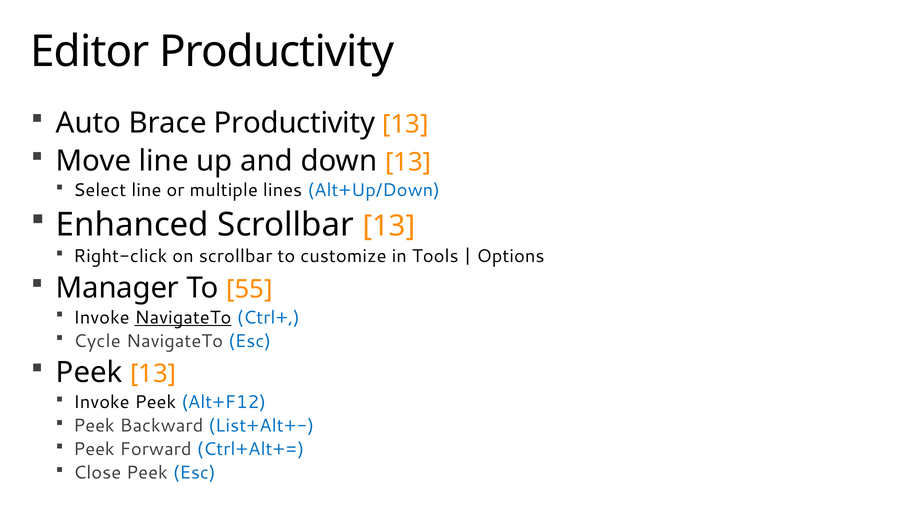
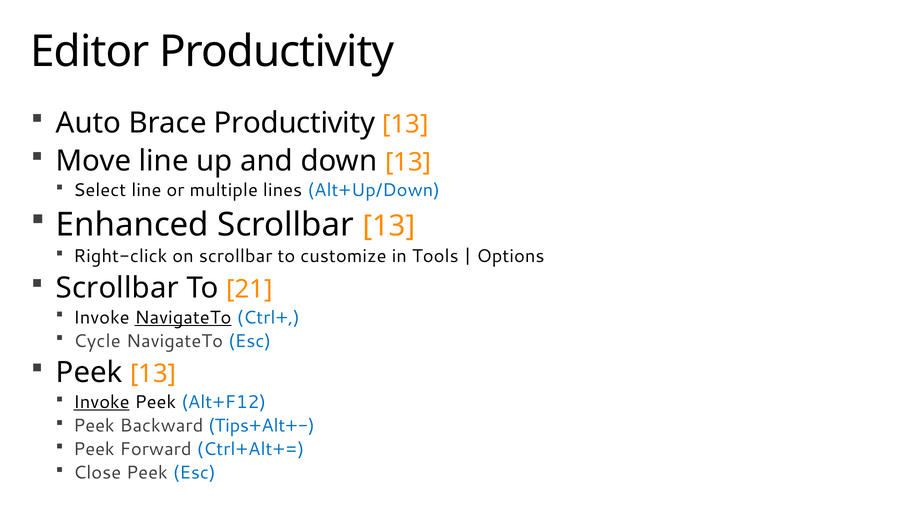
Manager: Manager -> Scrollbar (117, 288)
55: 55 -> 21 (250, 289)
Invoke underline: none -> present (101, 402)
List+Alt+-: List+Alt+- -> Tips+Alt+- (261, 425)
